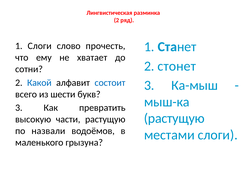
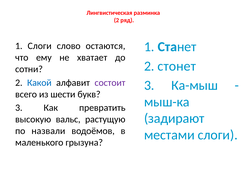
прочесть: прочесть -> остаются (106, 46)
состоит colour: blue -> purple (110, 83)
растущую: растущую -> задирают (174, 118)
части: части -> вальс (68, 119)
